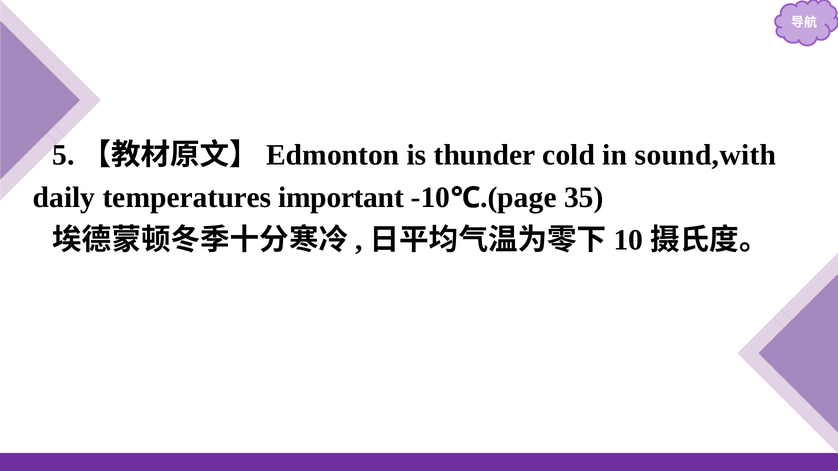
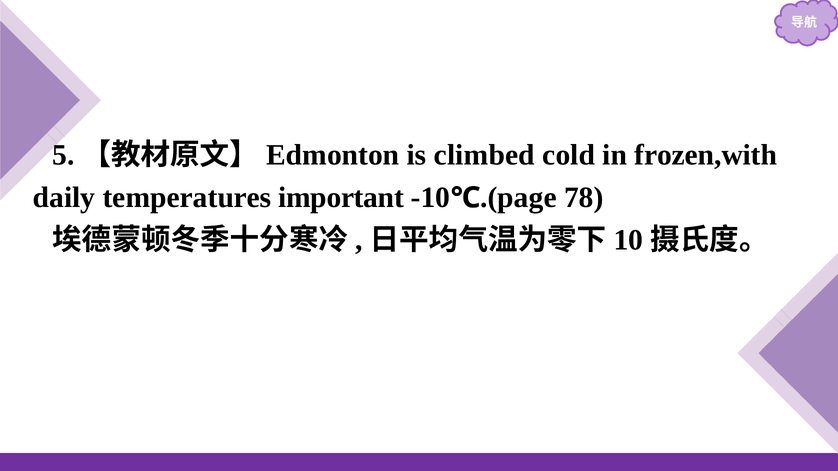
thunder: thunder -> climbed (484, 155)
sound,with: sound,with -> frozen,with (706, 155)
35: 35 -> 78 (584, 198)
